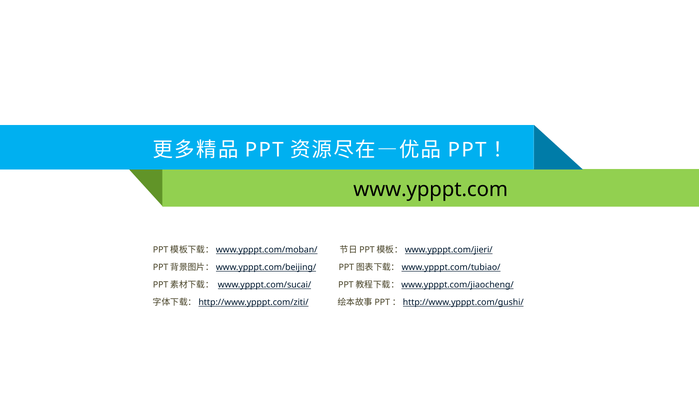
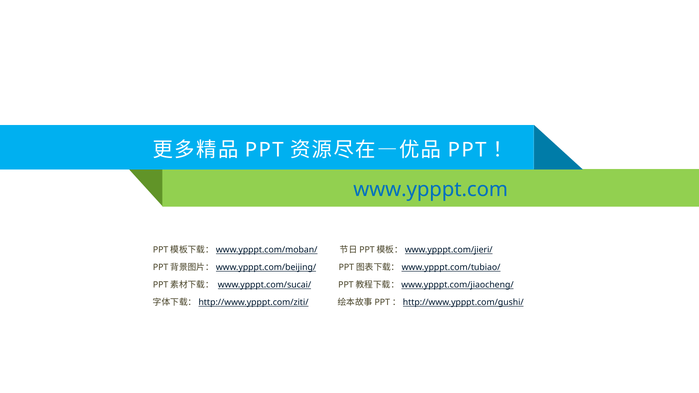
www.ypppt.com colour: black -> blue (431, 189)
